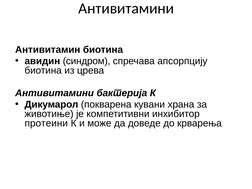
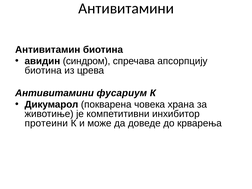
бактерија: бактерија -> фусариум (122, 93)
кувани: кувани -> човека (150, 104)
